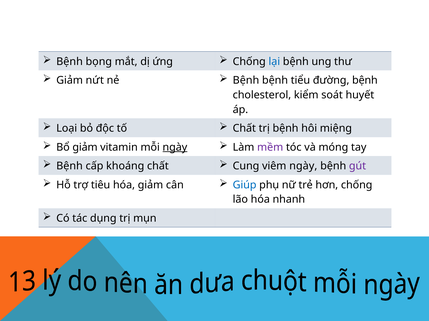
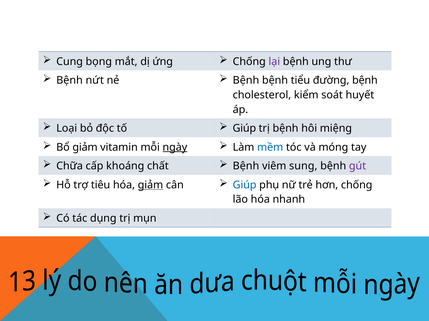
Bệnh: Bệnh -> Cung (70, 62)
lại colour: blue -> purple (274, 62)
Giảm: Giảm -> Bệnh (70, 81)
Chất: Chất -> Giúp (244, 129)
mềm colour: purple -> blue (270, 148)
Bệnh: Bệnh -> Chữa (70, 166)
Cung: Cung -> Bệnh (246, 166)
viêm ngày: ngày -> sung (303, 166)
giảm underline: none -> present (150, 185)
